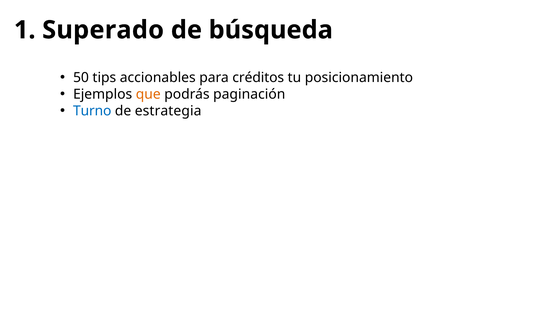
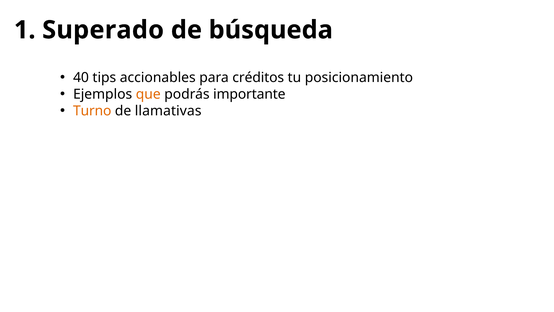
50: 50 -> 40 (81, 78)
paginación: paginación -> importante (249, 94)
Turno colour: blue -> orange (92, 111)
estrategia: estrategia -> llamativas (168, 111)
